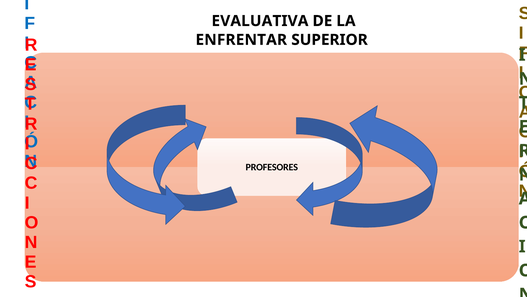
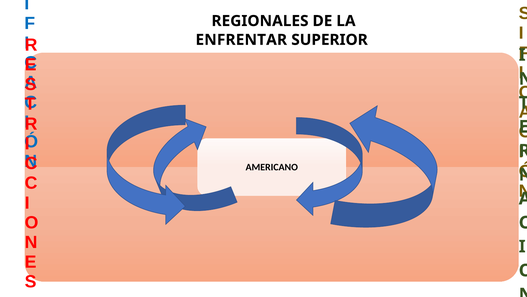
EVALUATIVA: EVALUATIVA -> REGIONALES (260, 21)
PROFESORES: PROFESORES -> AMERICANO (272, 167)
